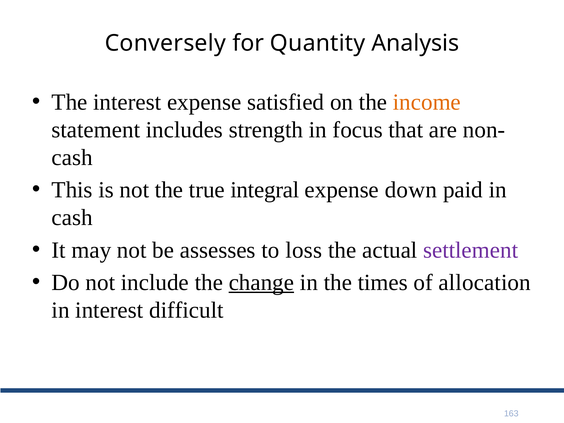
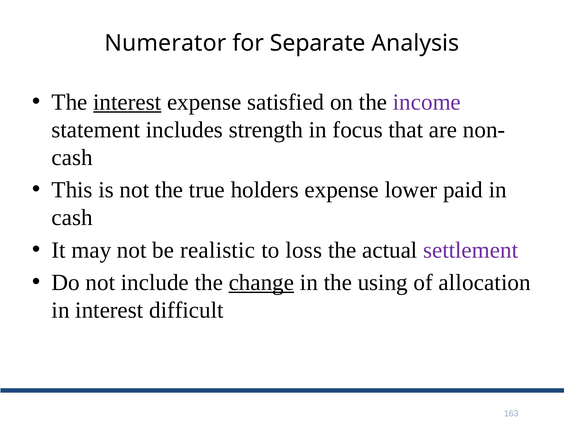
Conversely: Conversely -> Numerator (165, 43)
Quantity: Quantity -> Separate (318, 43)
interest underline: none -> present (127, 102)
income colour: orange -> purple (427, 102)
integral: integral -> holders (265, 190)
down: down -> lower (411, 190)
assesses: assesses -> realistic (218, 250)
times: times -> using (383, 282)
